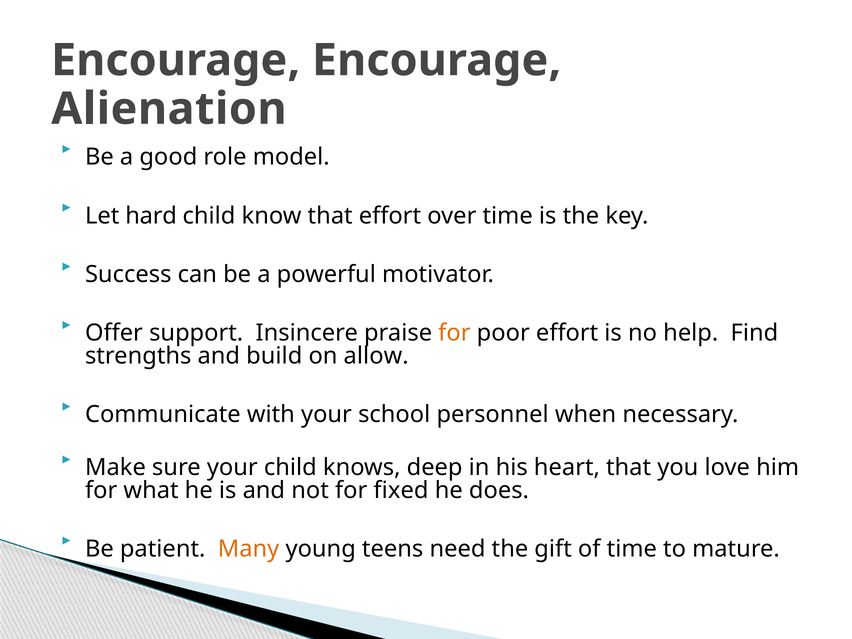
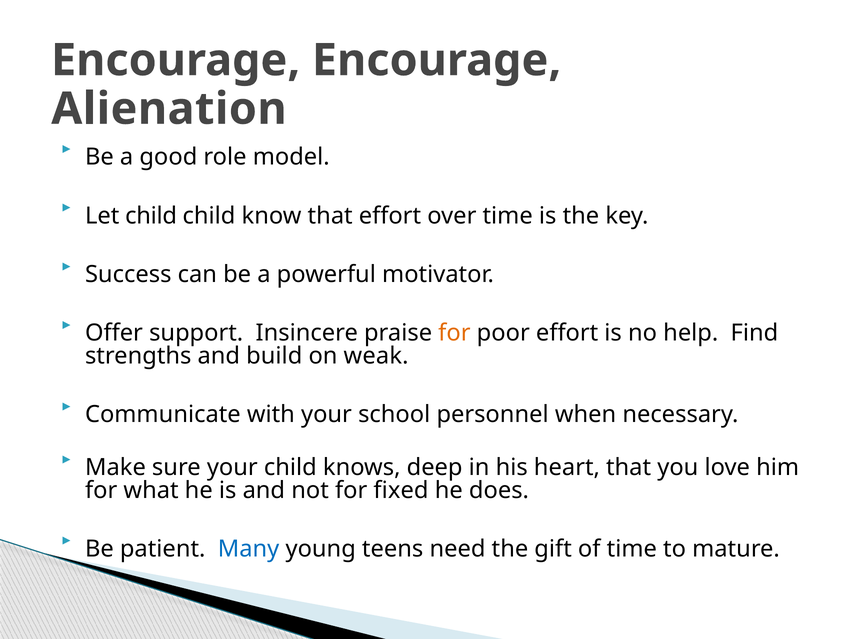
Let hard: hard -> child (151, 216)
allow: allow -> weak (376, 356)
Many colour: orange -> blue (249, 549)
